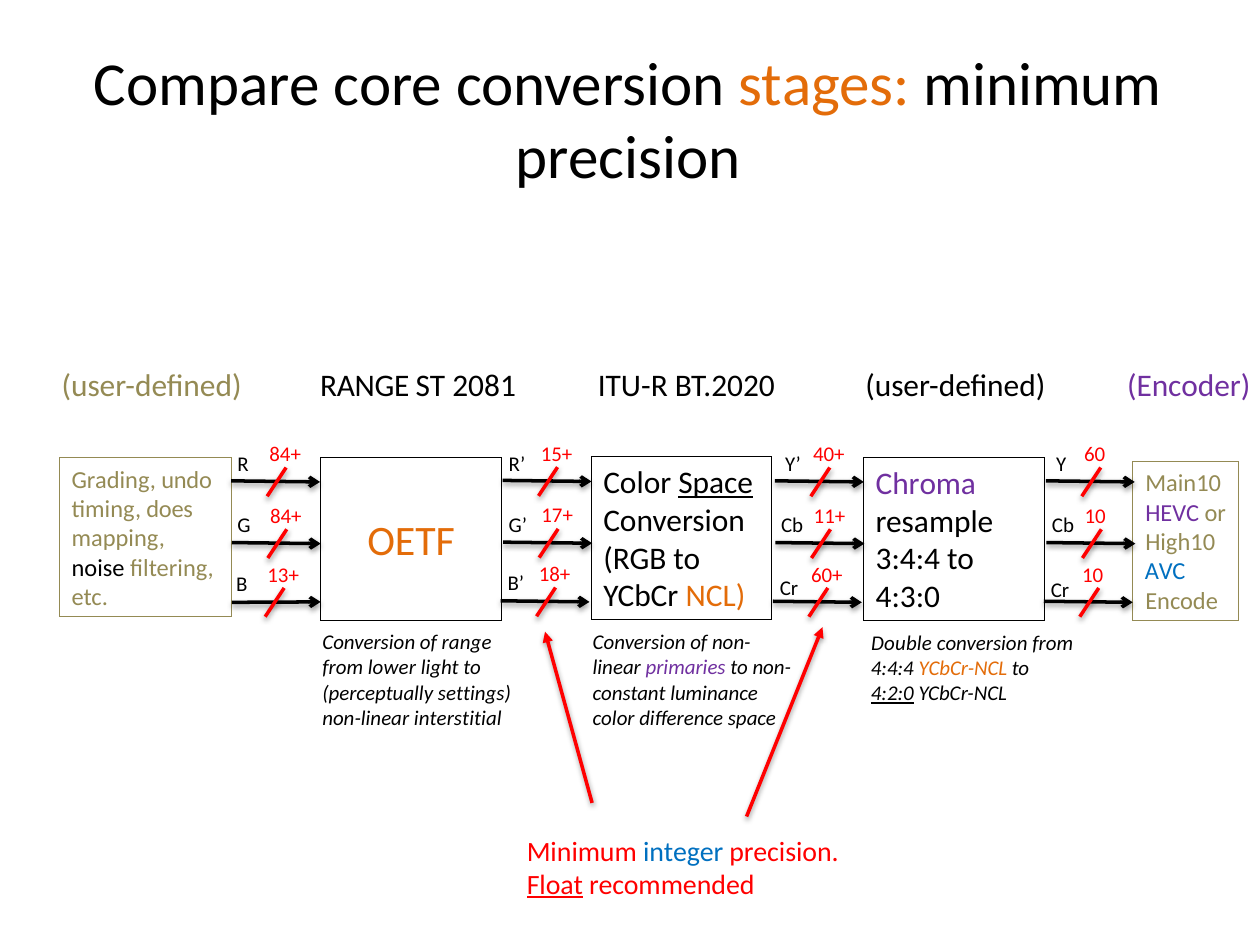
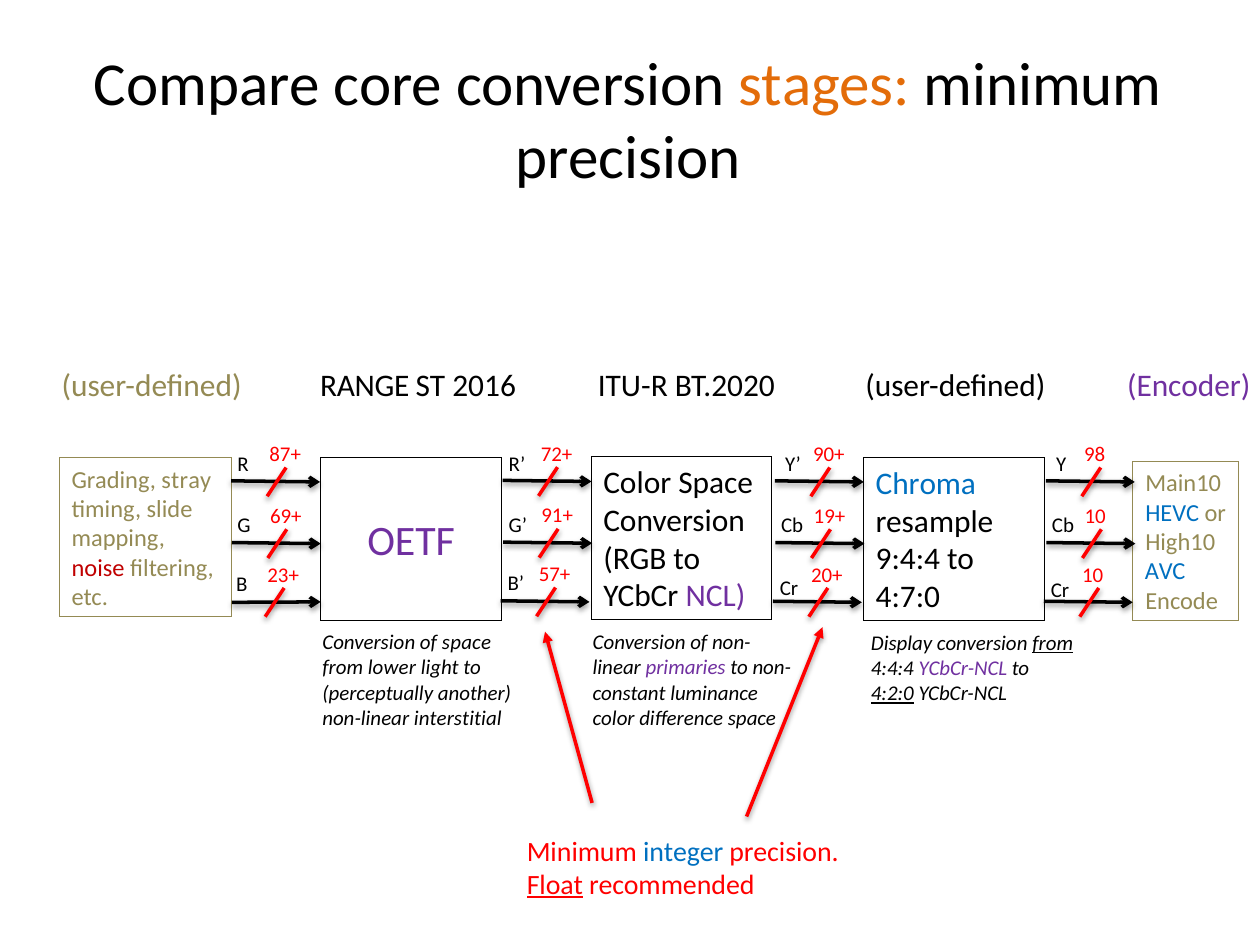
2081: 2081 -> 2016 (484, 387)
15+: 15+ -> 72+ (557, 454)
R 84+: 84+ -> 87+ (285, 455)
40+: 40+ -> 90+ (829, 455)
60: 60 -> 98 (1095, 455)
undo: undo -> stray (186, 480)
Space underline: present -> none (716, 483)
Chroma colour: purple -> blue (926, 484)
does: does -> slide (170, 509)
HEVC colour: purple -> blue (1172, 513)
17+: 17+ -> 91+ (557, 516)
G 84+: 84+ -> 69+ (286, 516)
11+: 11+ -> 19+ (830, 516)
OETF colour: orange -> purple (411, 542)
3:4:4: 3:4:4 -> 9:4:4 (908, 560)
noise colour: black -> red (98, 568)
60+: 60+ -> 20+ (827, 575)
18+: 18+ -> 57+ (555, 575)
13+: 13+ -> 23+ (283, 575)
NCL colour: orange -> purple (715, 596)
4:3:0: 4:3:0 -> 4:7:0 (908, 597)
of range: range -> space (467, 643)
Double: Double -> Display (902, 644)
from underline: none -> present (1053, 644)
YCbCr-NCL colour: orange -> purple (963, 669)
settings: settings -> another (474, 693)
